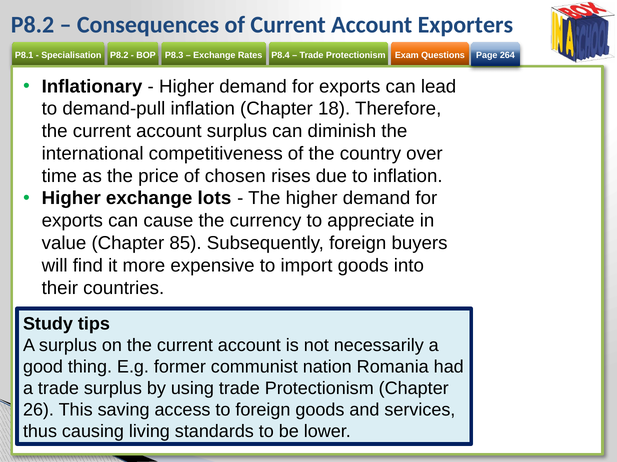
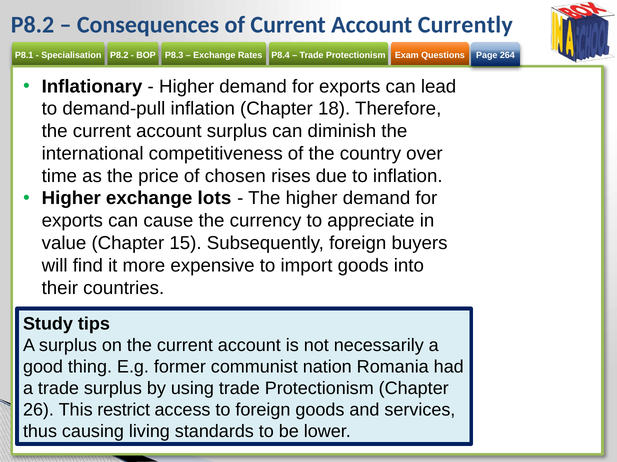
Exporters: Exporters -> Currently (465, 25)
85: 85 -> 15 (186, 244)
saving: saving -> restrict (124, 411)
